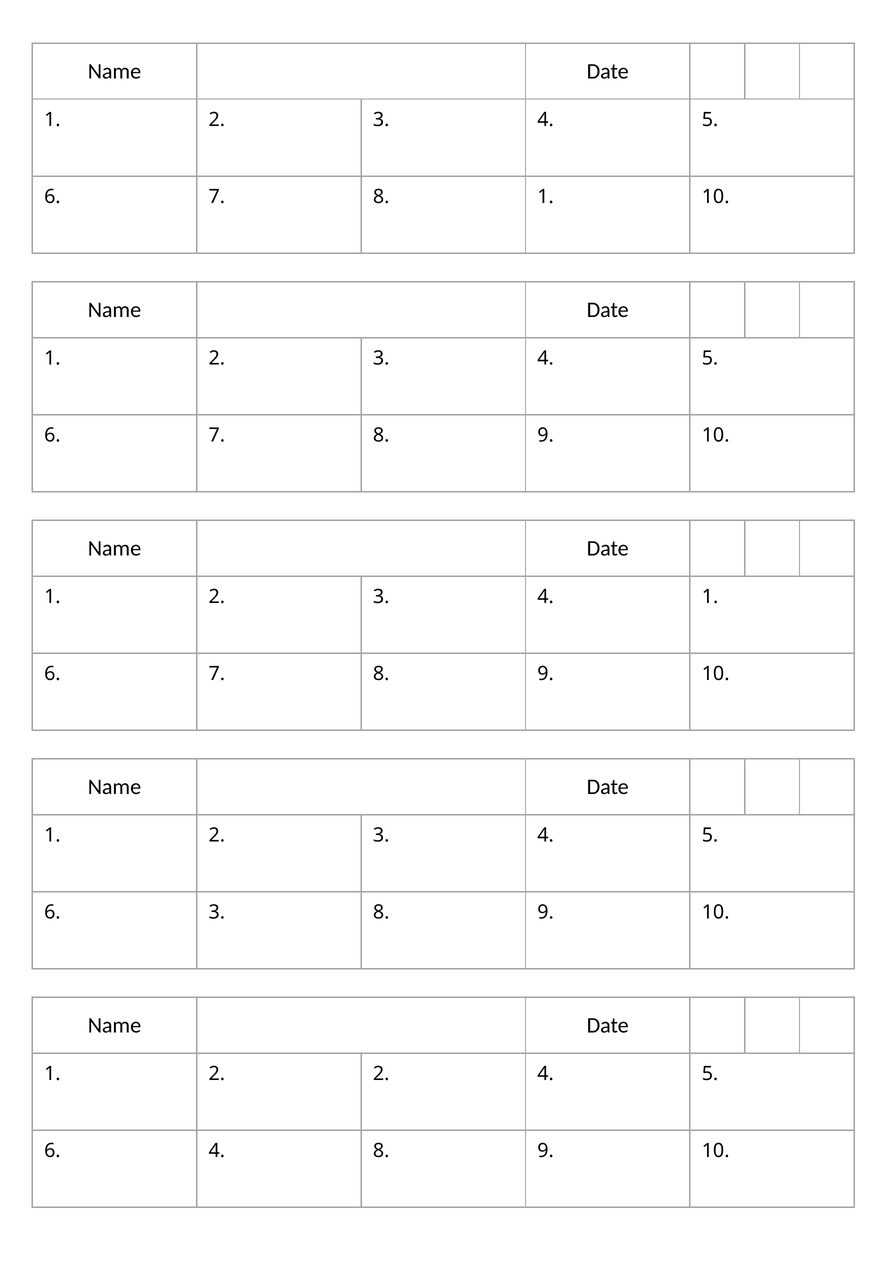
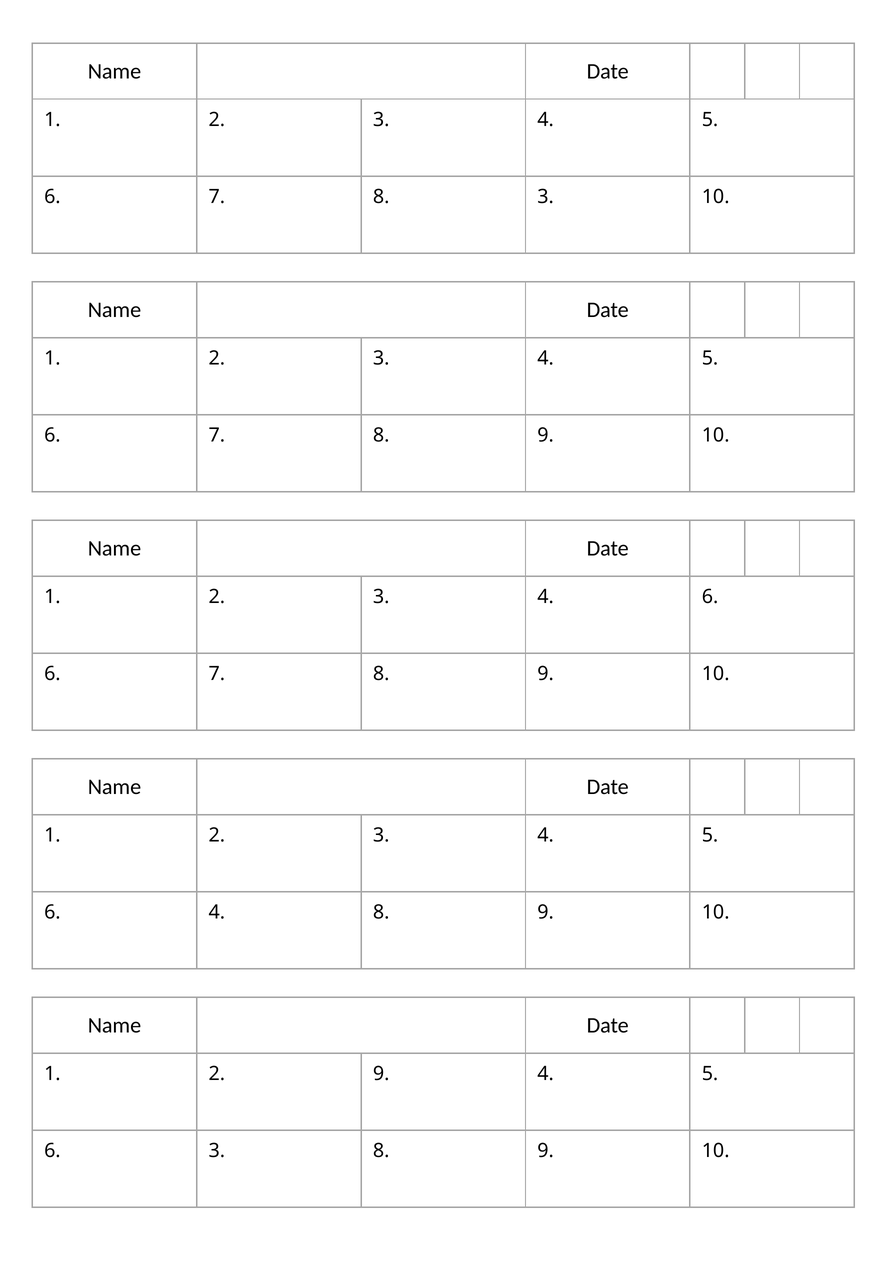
8 1: 1 -> 3 (546, 197)
4 1: 1 -> 6 (710, 596)
6 3: 3 -> 4 (217, 912)
2 2: 2 -> 9 (381, 1073)
6 4: 4 -> 3 (217, 1151)
